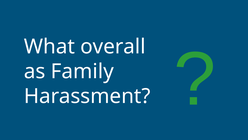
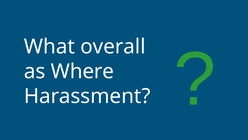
Family: Family -> Where (82, 71)
